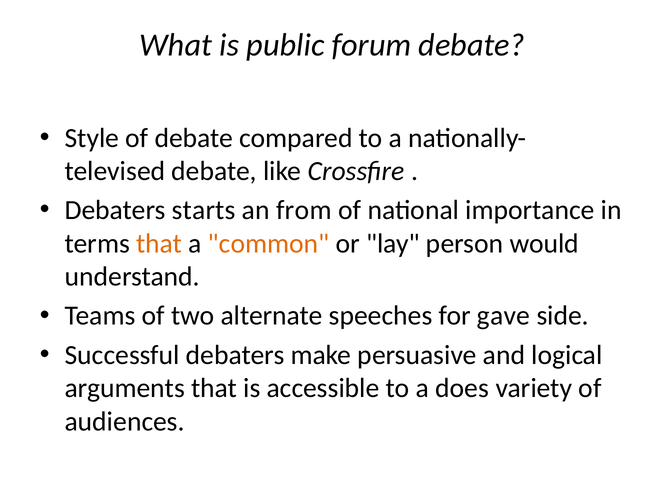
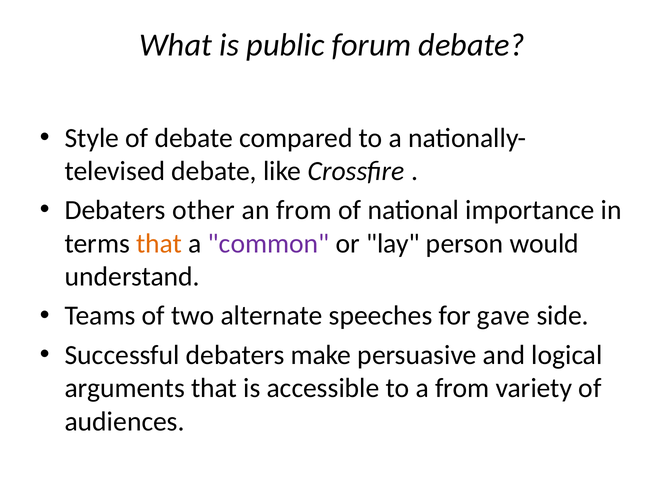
starts: starts -> other (204, 210)
common colour: orange -> purple (269, 244)
a does: does -> from (462, 388)
